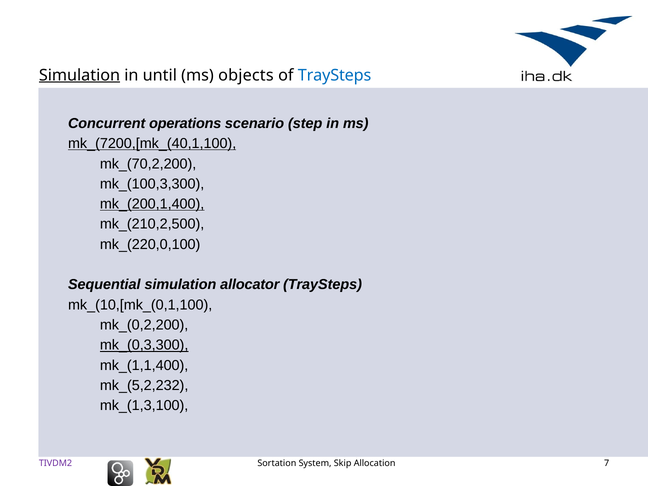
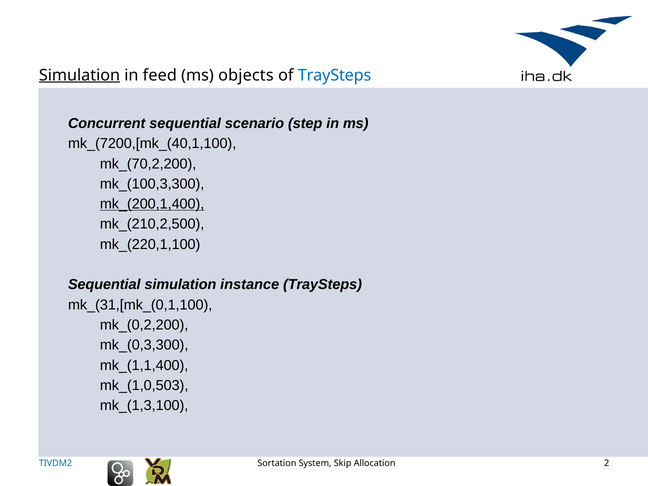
until: until -> feed (160, 75)
Concurrent operations: operations -> sequential (185, 123)
mk_(7200,[mk_(40,1,100 underline: present -> none (152, 144)
mk_(220,0,100: mk_(220,0,100 -> mk_(220,1,100 (150, 244)
allocator: allocator -> instance (250, 285)
mk_(10,[mk_(0,1,100: mk_(10,[mk_(0,1,100 -> mk_(31,[mk_(0,1,100 (140, 305)
mk_(0,3,300 underline: present -> none (144, 345)
mk_(5,2,232: mk_(5,2,232 -> mk_(1,0,503 (144, 385)
TIVDM2 colour: purple -> blue (55, 463)
7: 7 -> 2 (607, 463)
